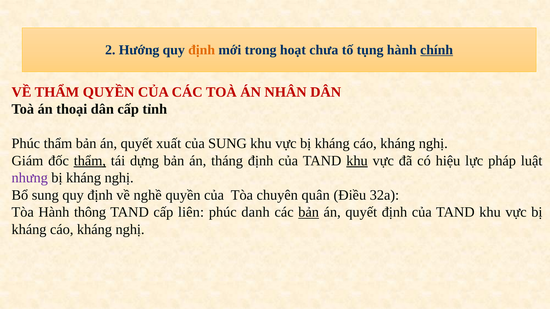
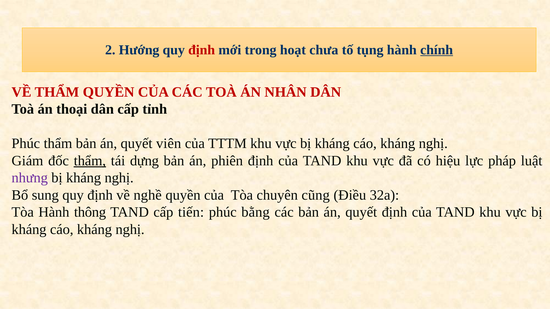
định colour: orange -> red (202, 50)
xuất: xuất -> viên (169, 144)
của SUNG: SUNG -> TTTM (227, 144)
tháng: tháng -> phiên (227, 161)
khu underline: present -> none (357, 161)
quân: quân -> cũng (316, 195)
liên: liên -> tiến (191, 212)
danh: danh -> bằng (256, 212)
bản underline: present -> none (309, 212)
